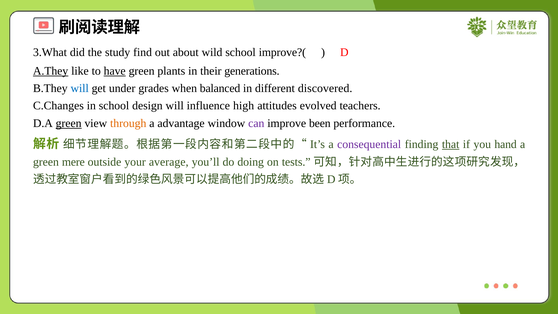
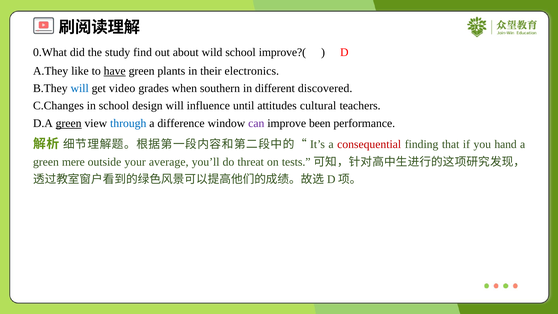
3.What: 3.What -> 0.What (50, 52)
A.They underline: present -> none (51, 71)
generations: generations -> electronics (252, 71)
under: under -> video (122, 88)
balanced: balanced -> southern (220, 88)
high: high -> until (244, 106)
evolved: evolved -> cultural (318, 106)
through colour: orange -> blue (128, 123)
advantage: advantage -> difference (181, 123)
consequential colour: purple -> red (369, 144)
that underline: present -> none (451, 144)
doing: doing -> threat (251, 162)
